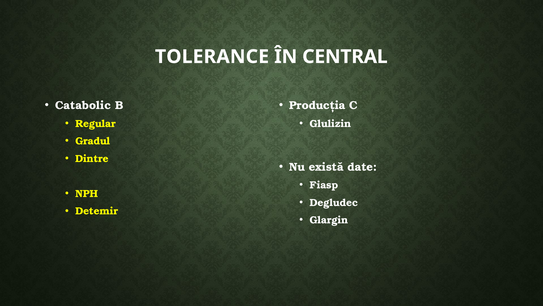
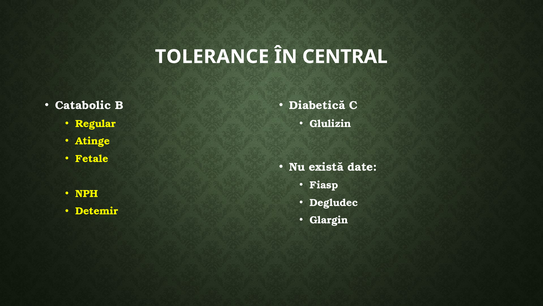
Producția: Producția -> Diabetică (317, 105)
Gradul: Gradul -> Atinge (93, 141)
Dintre: Dintre -> Fetale (92, 158)
